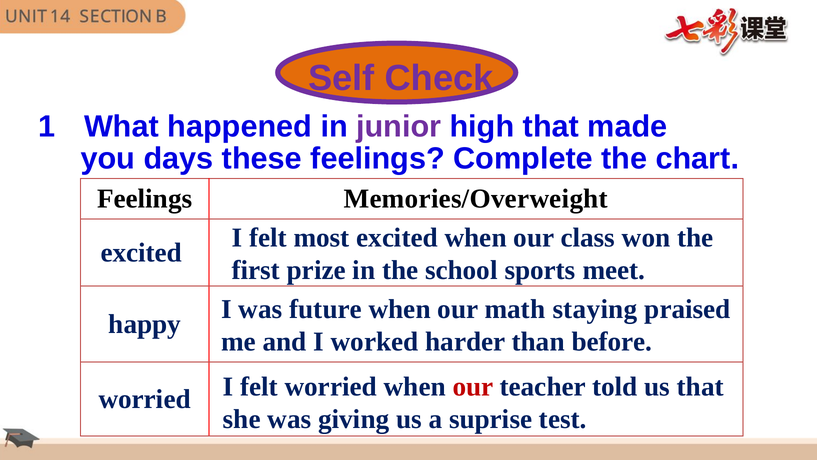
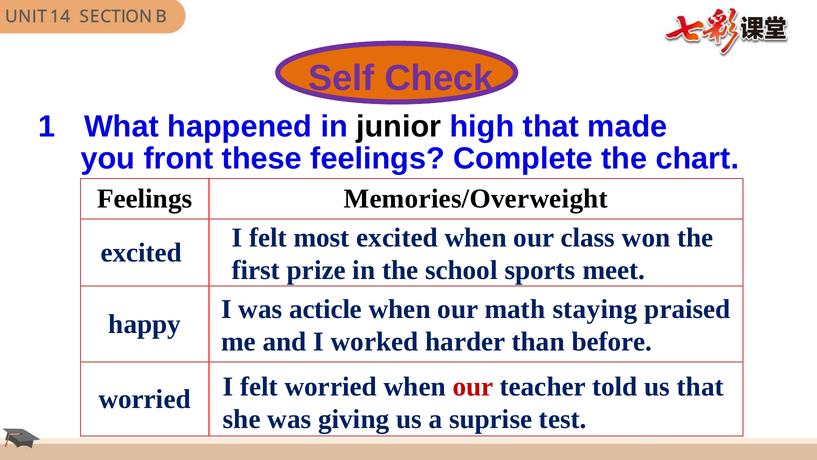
junior colour: purple -> black (399, 126)
days: days -> front (178, 158)
future: future -> acticle (326, 309)
